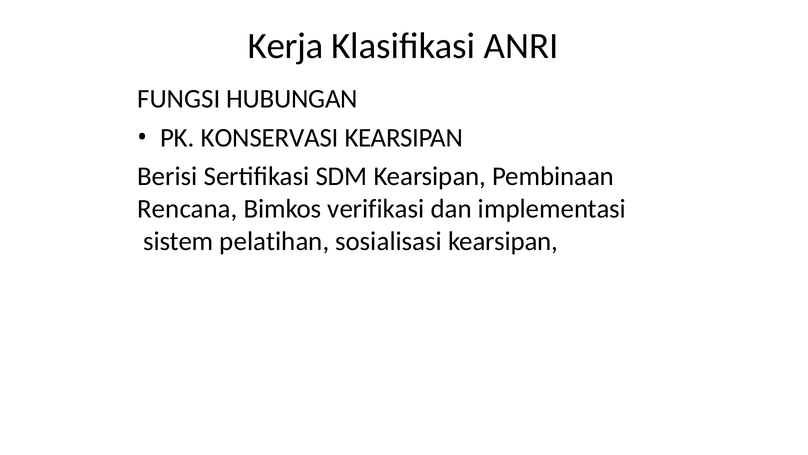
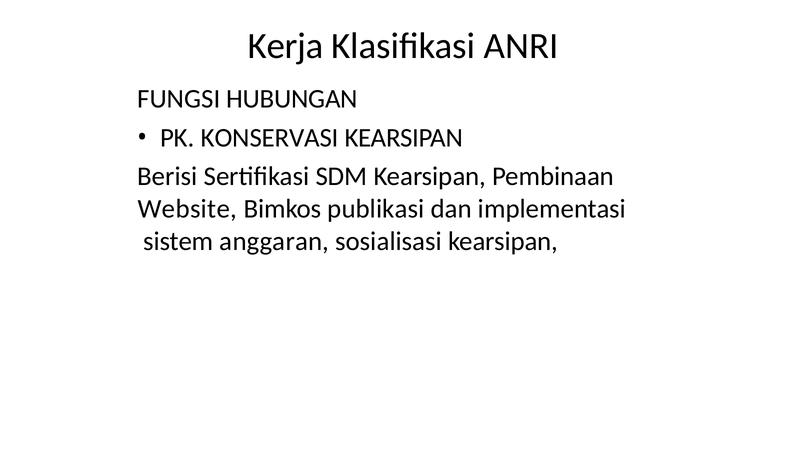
Rencana: Rencana -> Website (187, 209)
verifikasi: verifikasi -> publikasi (376, 209)
pelatihan: pelatihan -> anggaran (274, 241)
